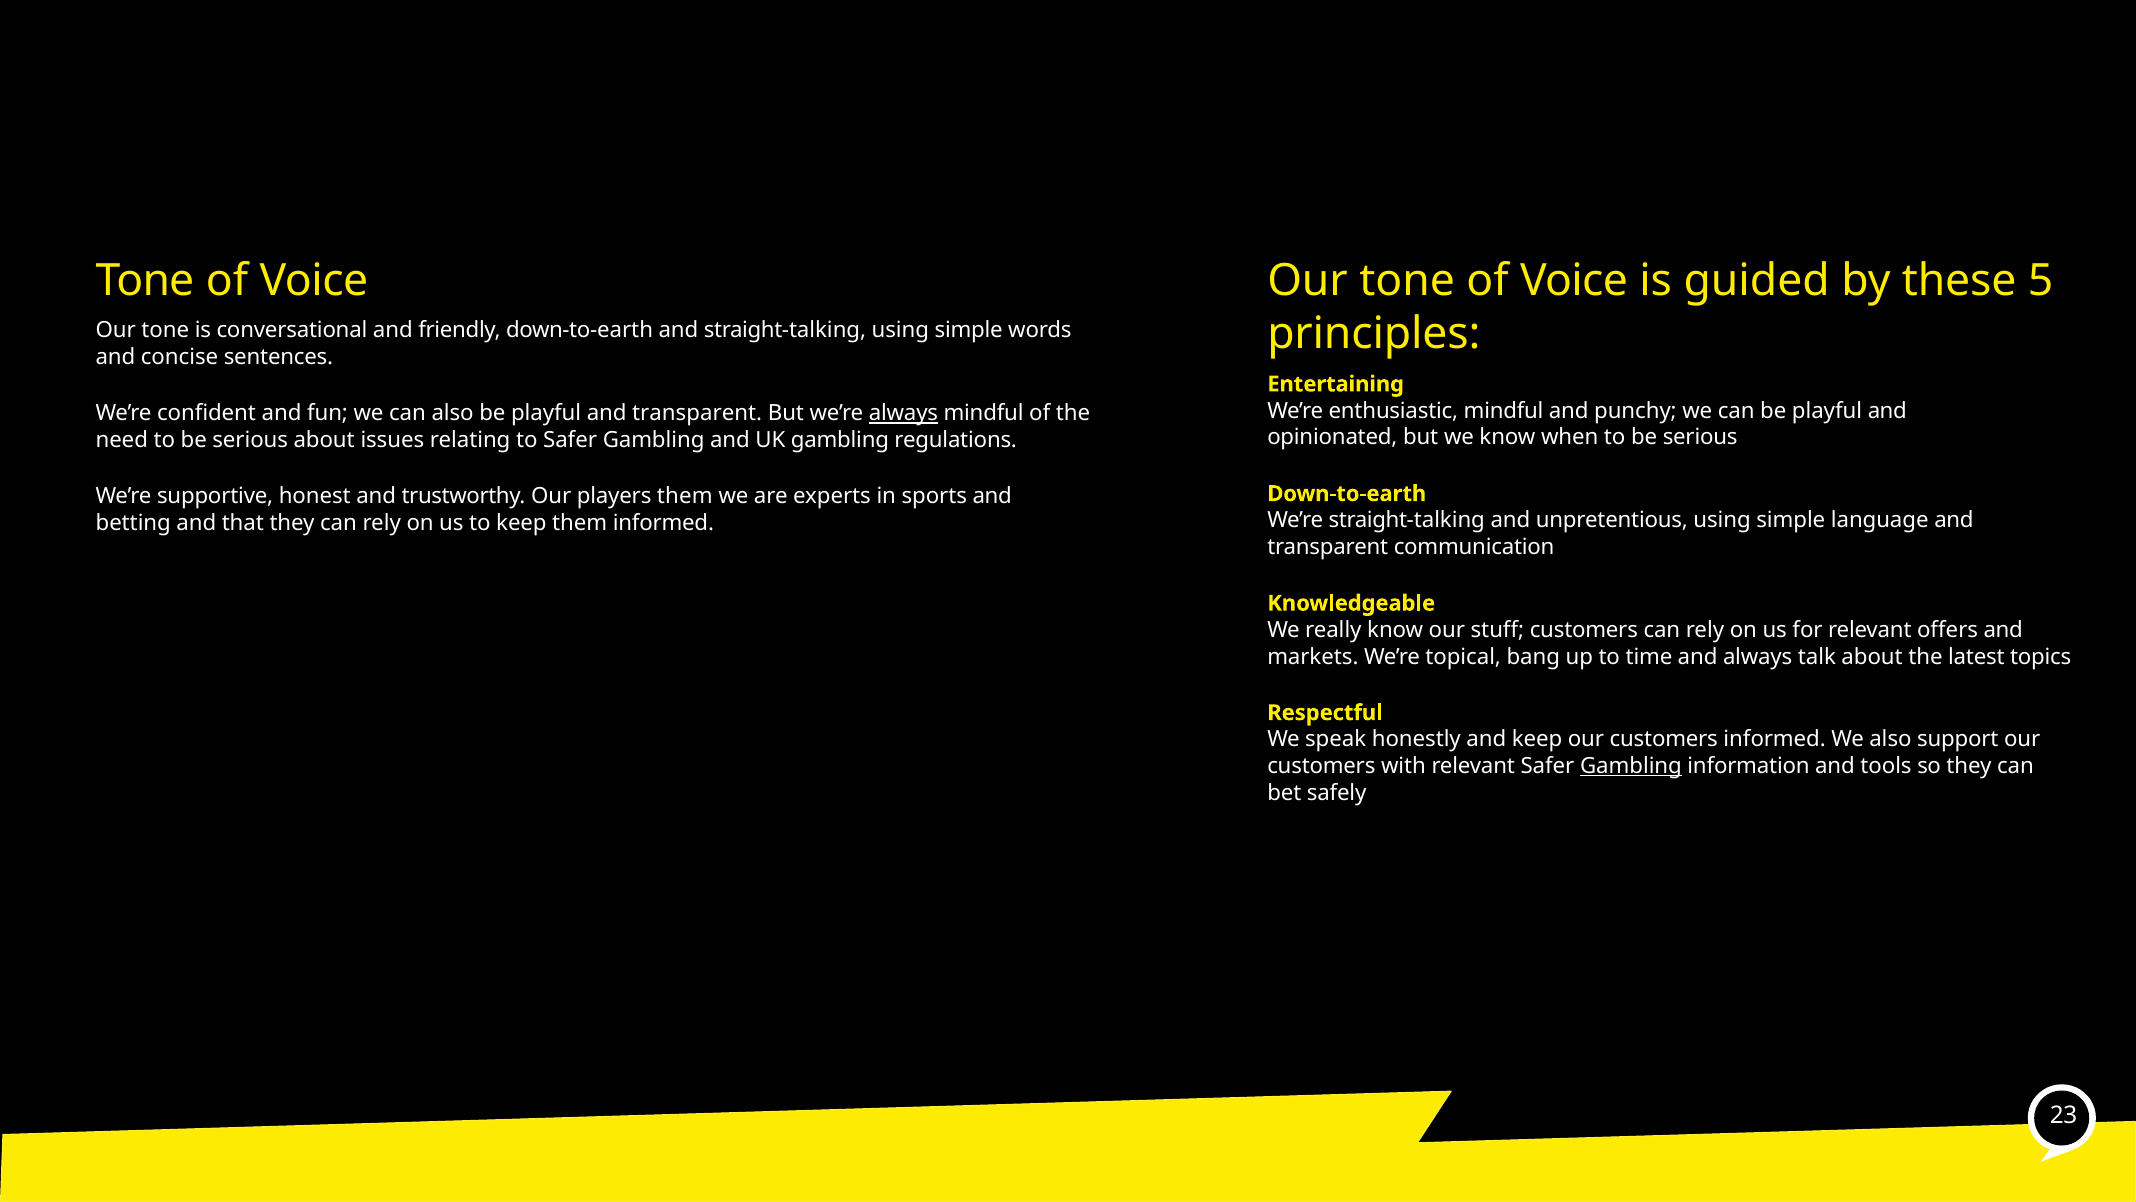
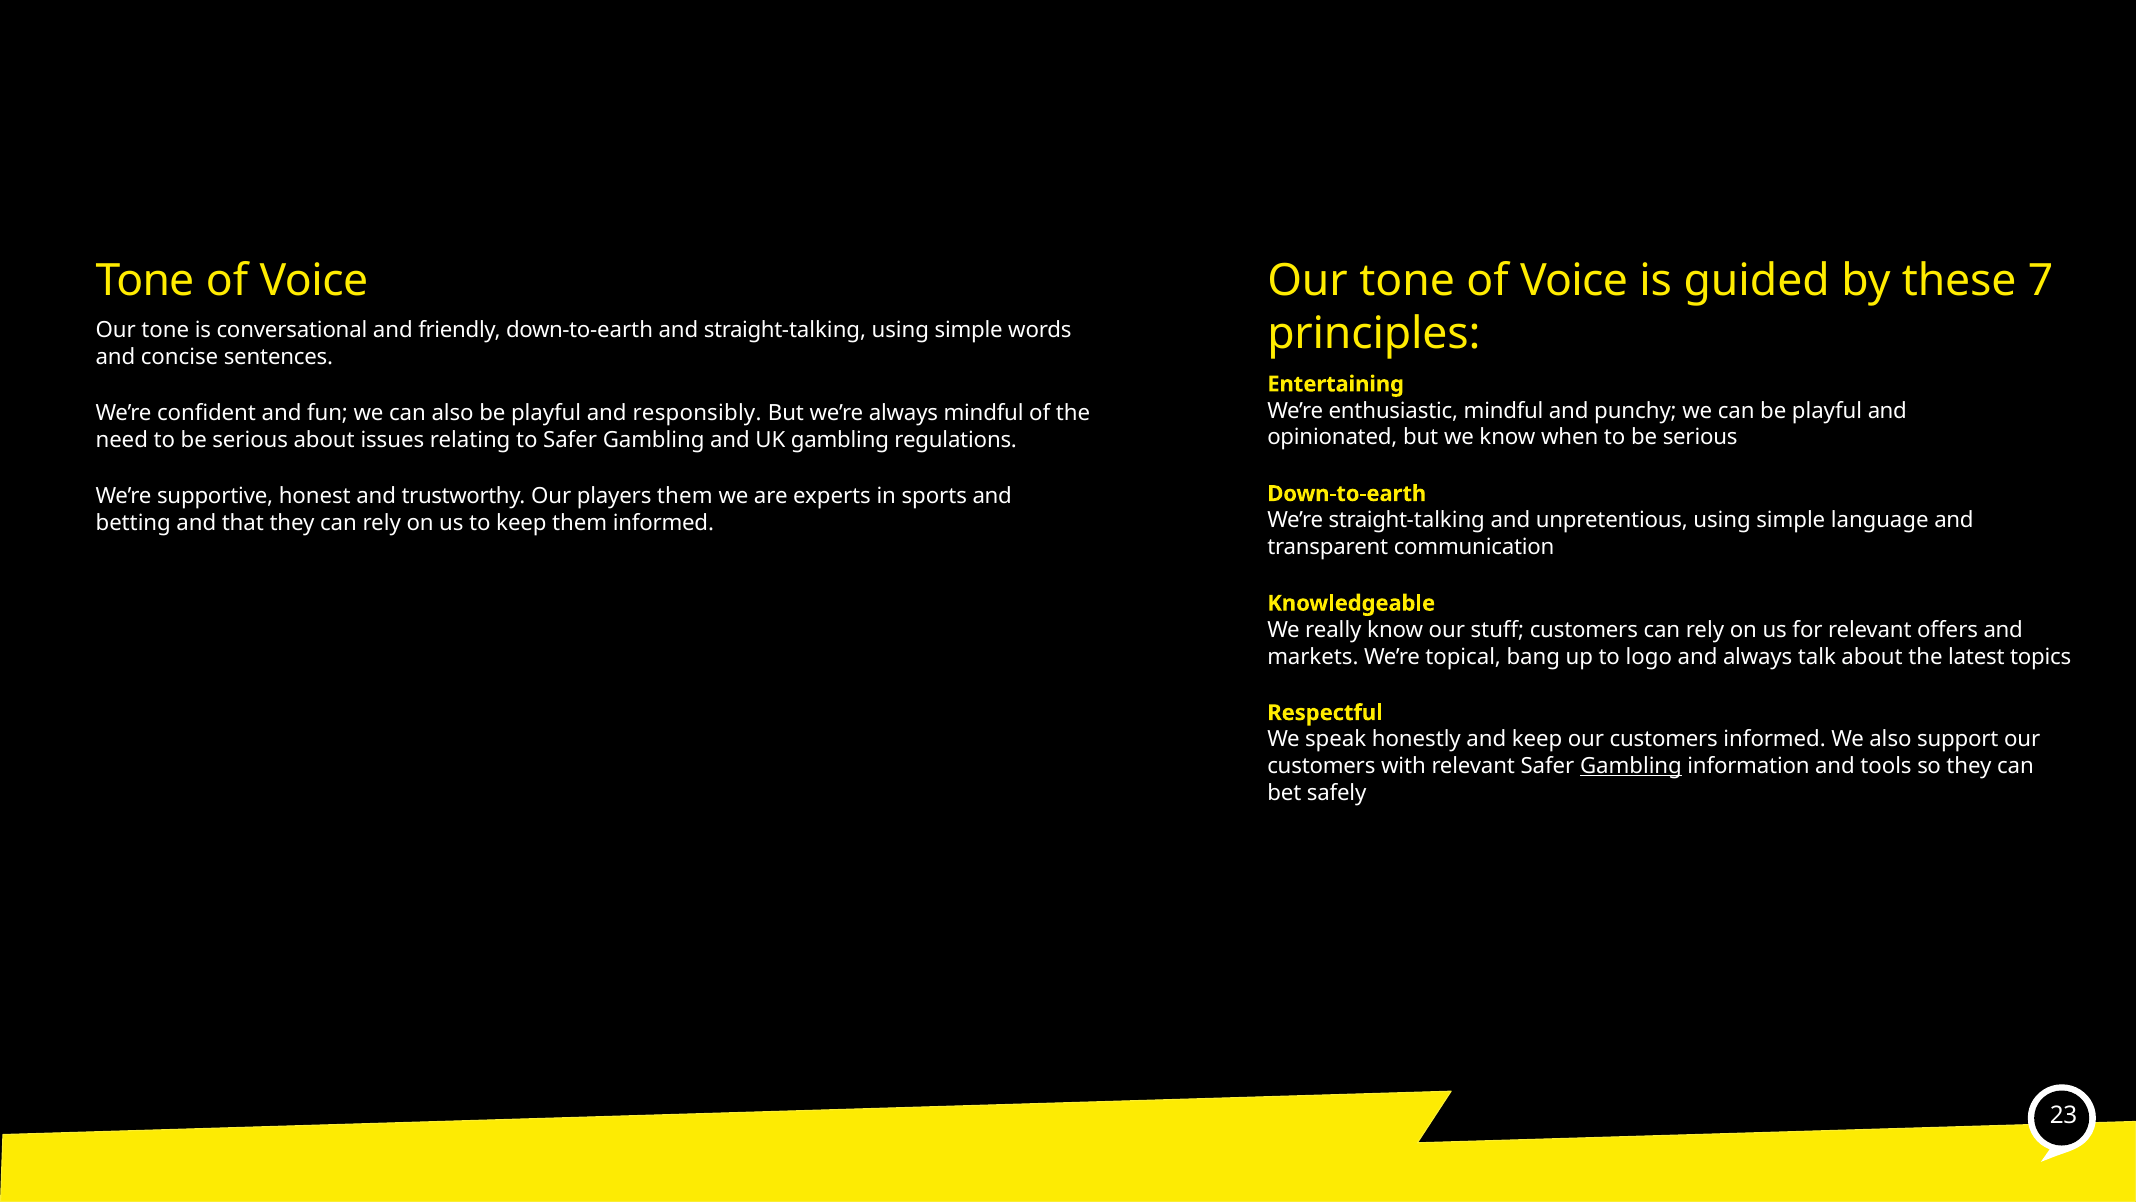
5: 5 -> 7 (2041, 280)
playful and transparent: transparent -> responsibly (697, 413)
always underline: present -> none (903, 413)
time: time -> logo (1649, 656)
